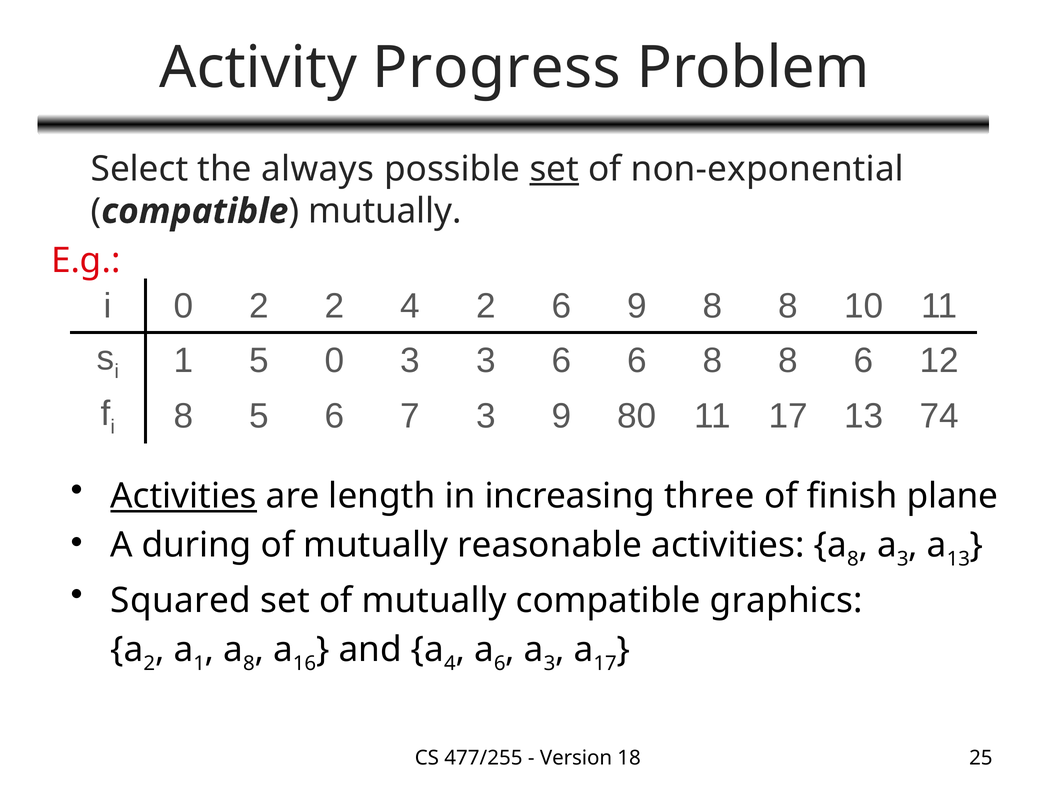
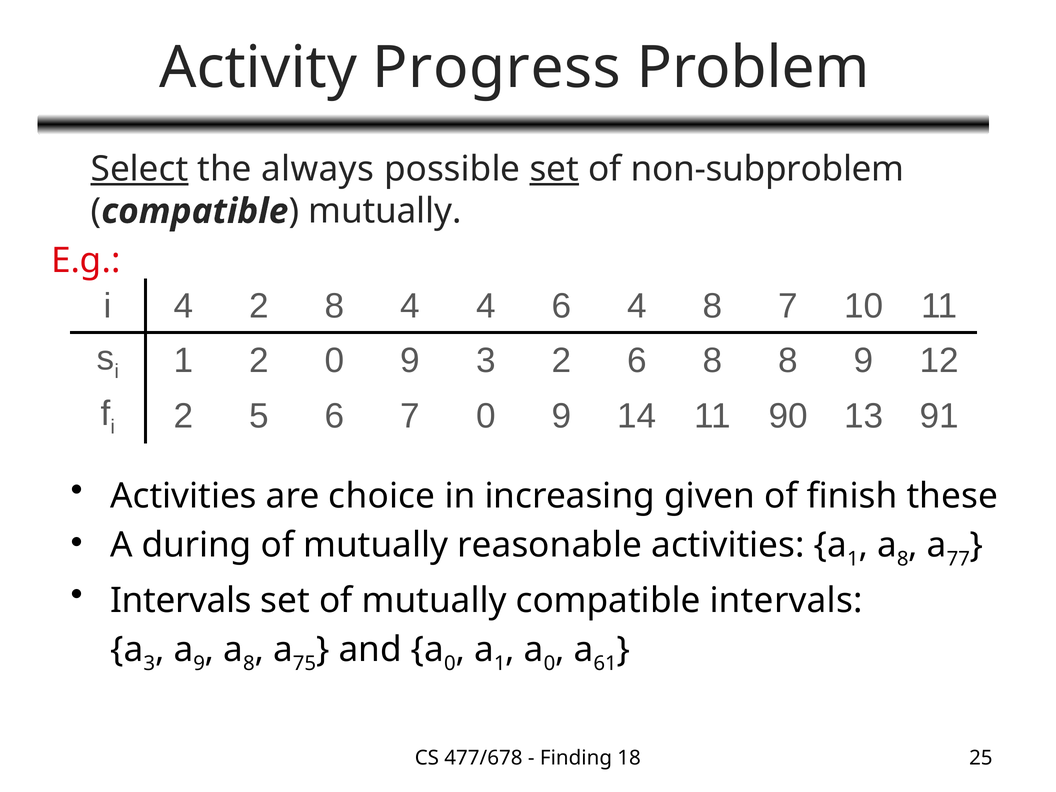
Select underline: none -> present (140, 169)
non-exponential: non-exponential -> non-subproblem (768, 169)
i 0: 0 -> 4 (183, 306)
2 2: 2 -> 8 (335, 306)
4 2: 2 -> 4 (486, 306)
6 9: 9 -> 4 (637, 306)
8: 8 -> 7 (788, 306)
1 5: 5 -> 2 (259, 361)
3: 3 -> 9 (410, 361)
3 6: 6 -> 2 (561, 361)
8 6: 6 -> 9 (864, 361)
i 8: 8 -> 2 (183, 416)
7 3: 3 -> 0 (486, 416)
80: 80 -> 14 (637, 416)
11 17: 17 -> 90 (788, 416)
74: 74 -> 91 (939, 416)
Activities underline: present -> none (184, 496)
length: length -> choice (382, 496)
three: three -> given (710, 496)
plane: plane -> these (952, 496)
activities a 8: 8 -> 1 (853, 559)
3: 3 -> 8 (903, 559)
a 13: 13 -> 77 (958, 559)
Squared: Squared -> Intervals (181, 600)
compatible graphics: graphics -> intervals (786, 600)
a 2: 2 -> 3 (149, 663)
a 1: 1 -> 9 (199, 663)
16: 16 -> 75 (304, 663)
and a 4: 4 -> 0 (450, 663)
6: 6 -> 1 (500, 663)
3: 3 -> 0 (550, 663)
a 17: 17 -> 61 (605, 663)
477/255: 477/255 -> 477/678 (483, 758)
Version: Version -> Finding (576, 758)
